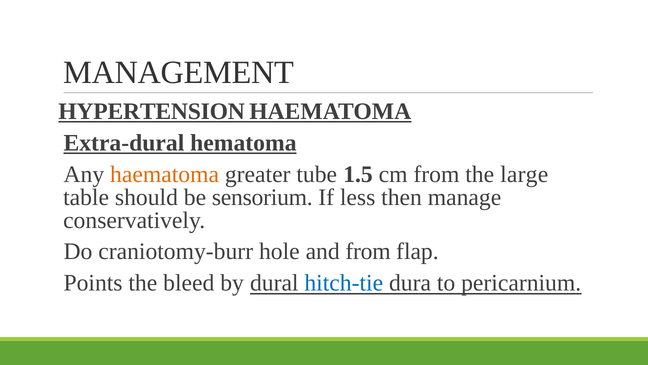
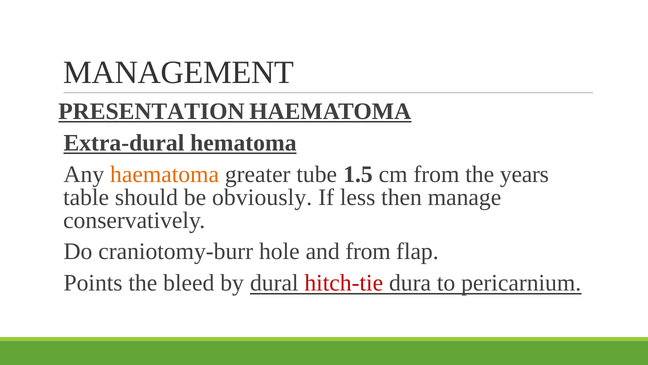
HYPERTENSION: HYPERTENSION -> PRESENTATION (151, 111)
large: large -> years (524, 174)
sensorium: sensorium -> obviously (262, 197)
hitch-tie colour: blue -> red (344, 283)
